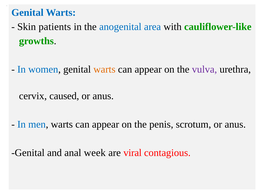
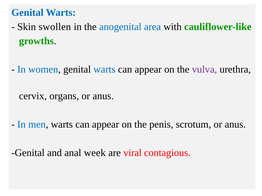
patients: patients -> swollen (55, 27)
warts colour: orange -> blue (104, 70)
caused: caused -> organs (64, 96)
